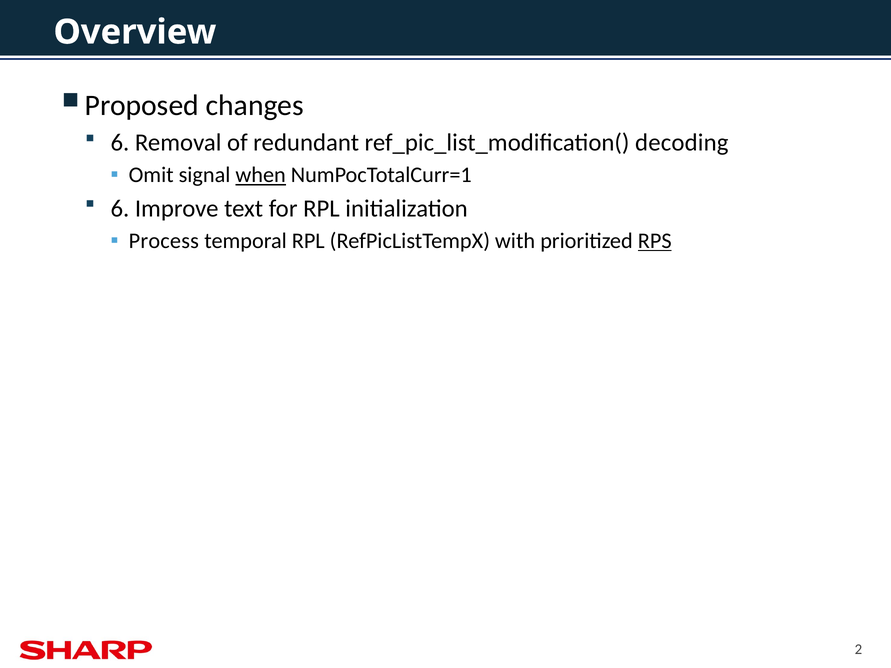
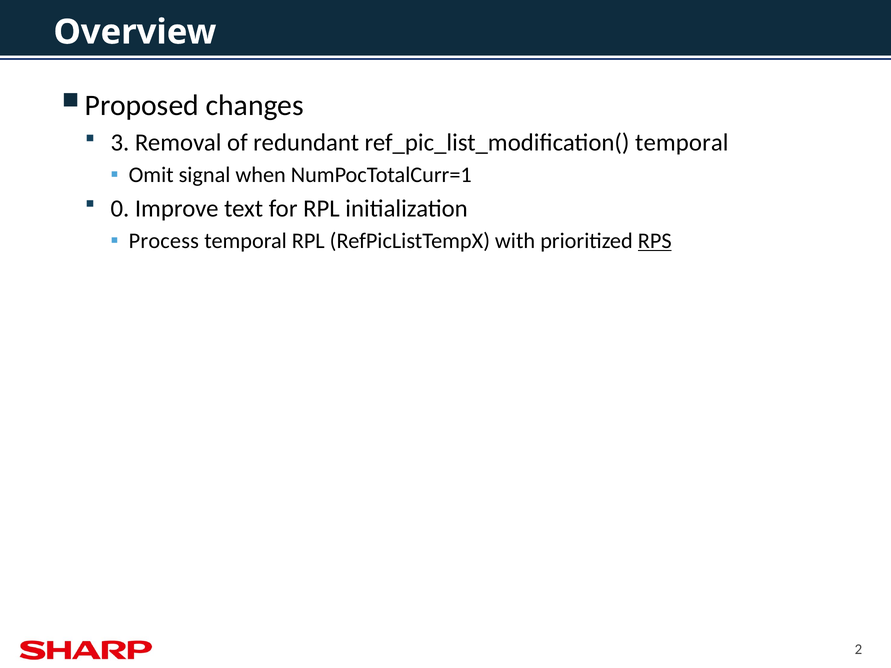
6: 6 -> 3 (120, 143)
ref_pic_list_modification( decoding: decoding -> temporal (682, 143)
when underline: present -> none (261, 175)
6: 6 -> 0 (120, 209)
